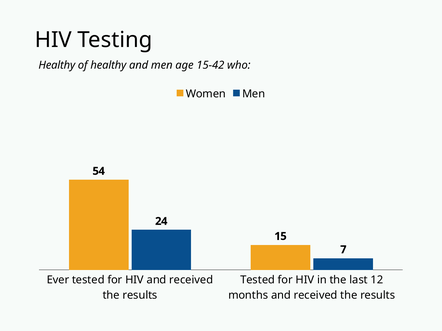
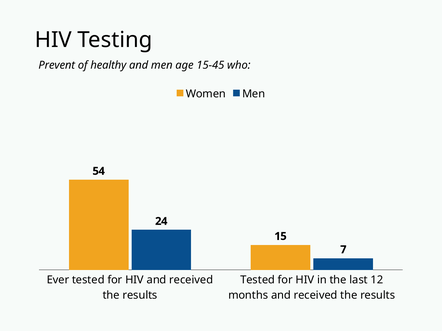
Healthy: Healthy -> Prevent (57, 65)
15-42: 15-42 -> 15-45 (210, 65)
